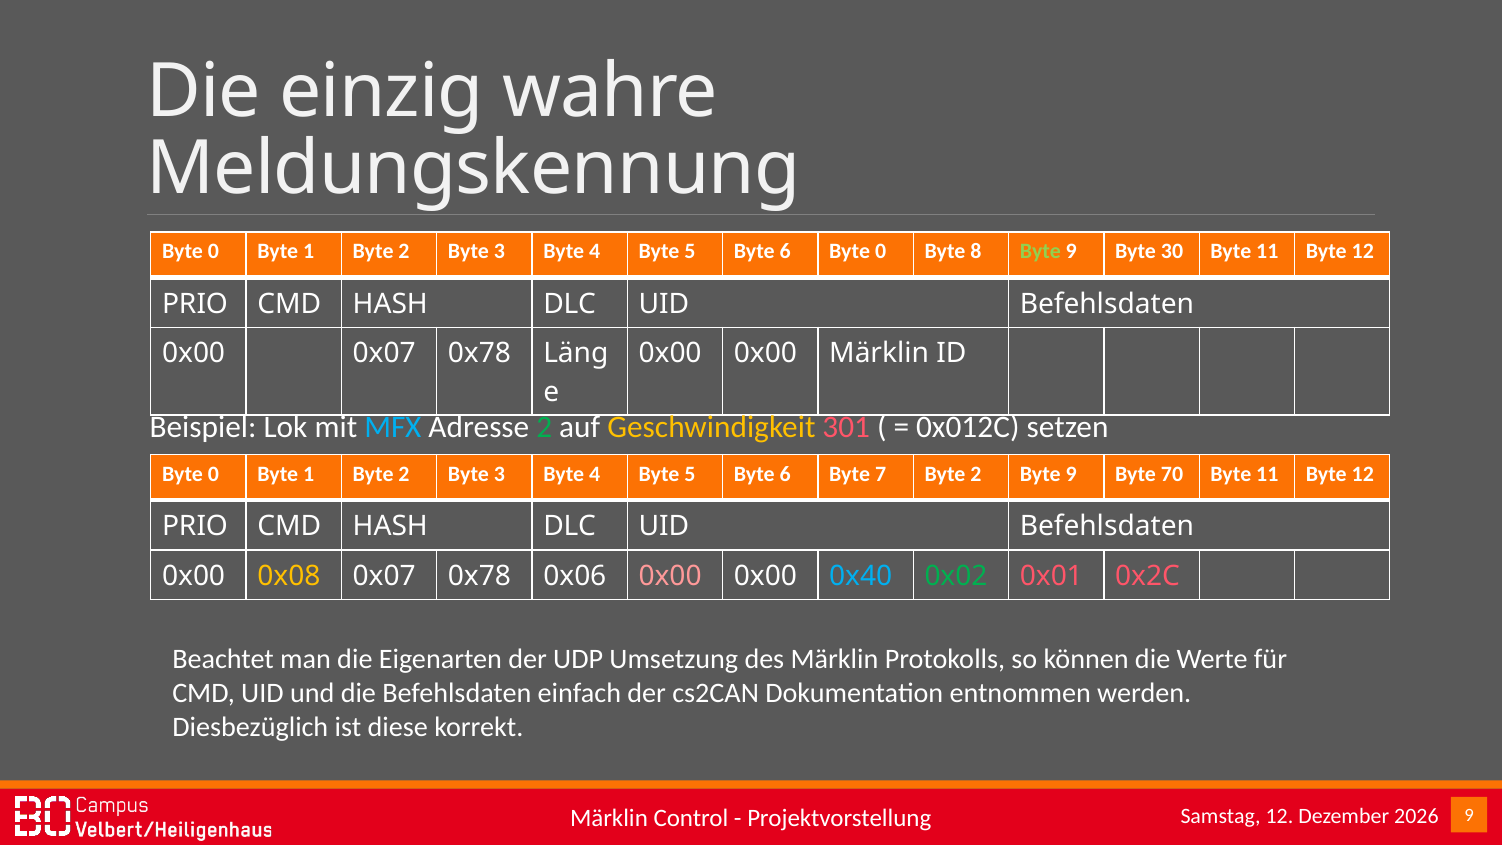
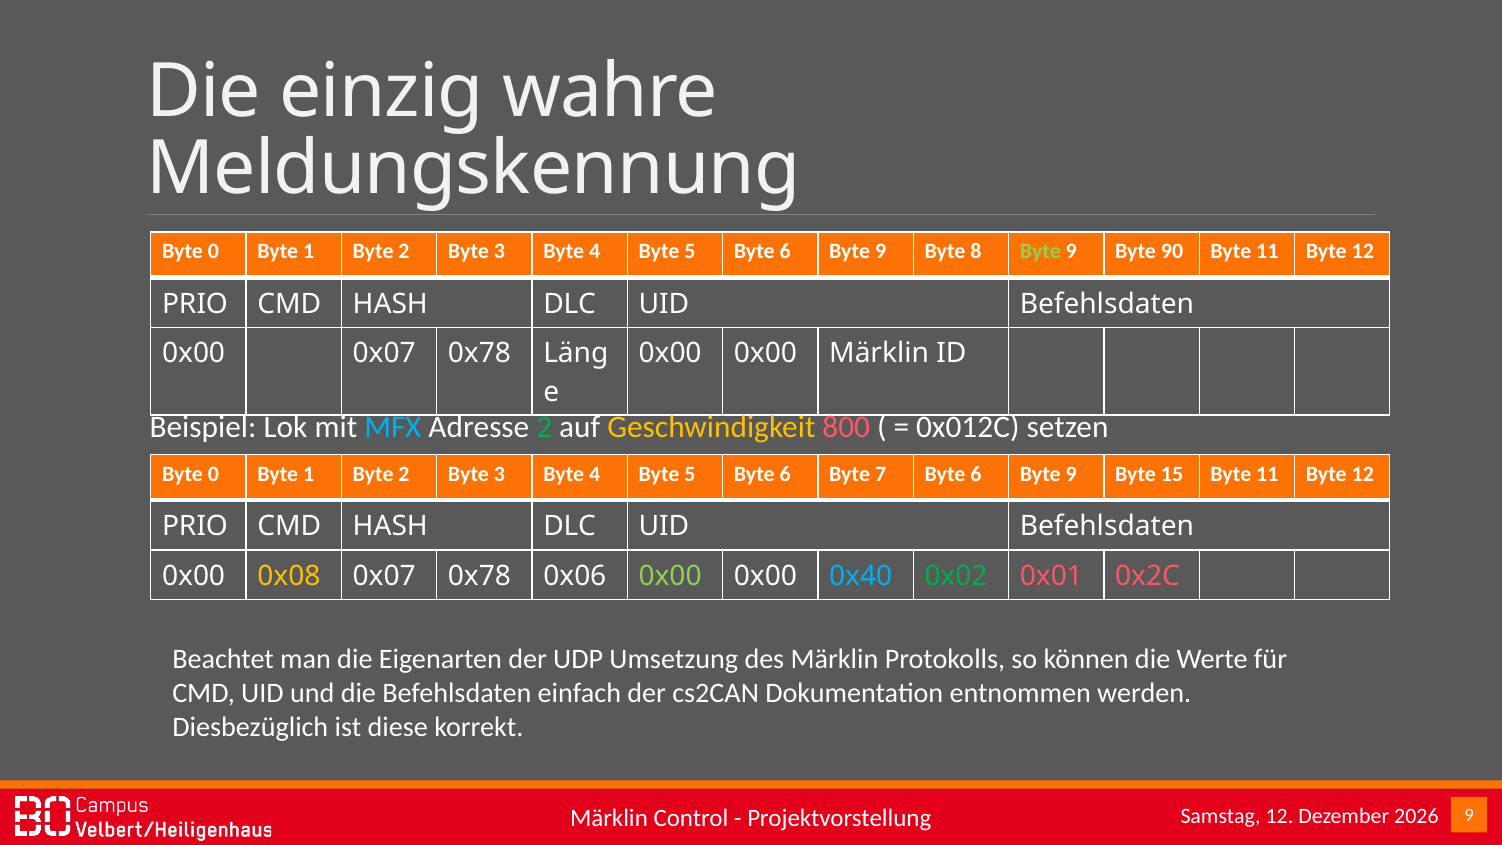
0: 0 -> 9 (881, 251)
30: 30 -> 90 (1172, 251)
301: 301 -> 800 (846, 427)
7 Byte 2: 2 -> 6 (976, 474)
70: 70 -> 15 (1172, 474)
0x00 colour: pink -> light green (670, 576)
